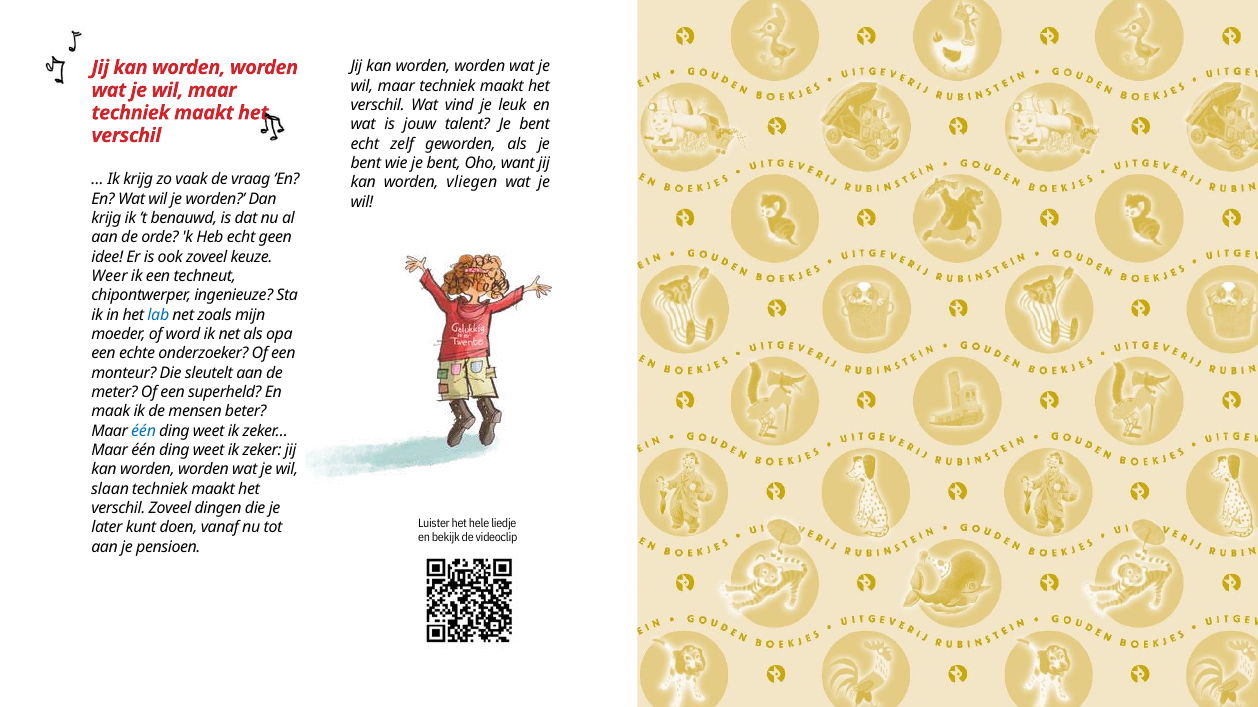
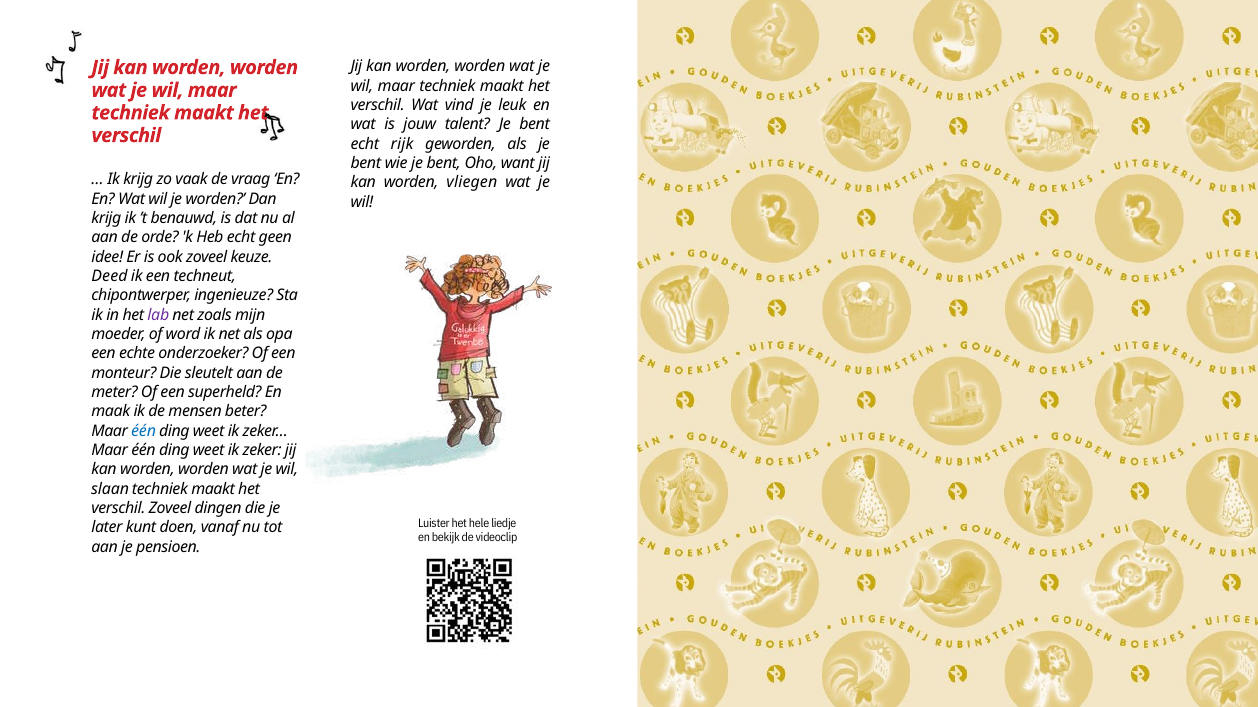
zelf: zelf -> rijk (402, 144)
Weer: Weer -> Deed (110, 277)
lab colour: blue -> purple (158, 315)
